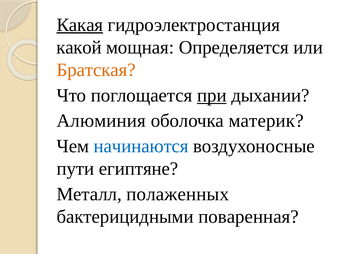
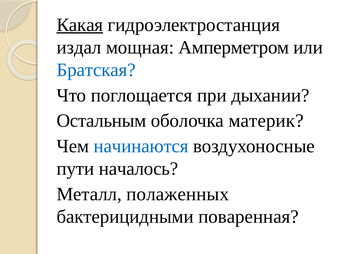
какой: какой -> издал (79, 47)
Определяется: Определяется -> Амперметром (234, 47)
Братская colour: orange -> blue (96, 70)
при underline: present -> none (212, 95)
Алюминия: Алюминия -> Остальным (101, 121)
египтяне: египтяне -> началось (139, 169)
